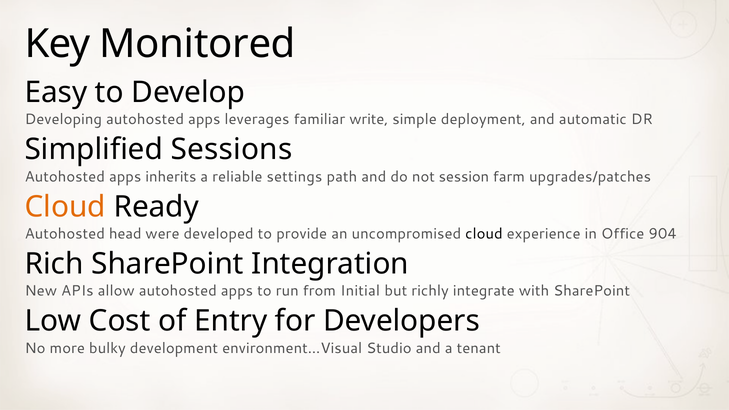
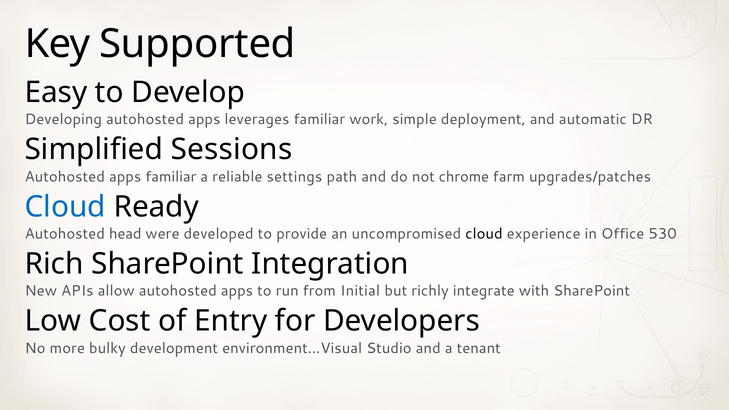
Monitored: Monitored -> Supported (197, 44)
write: write -> work (369, 120)
apps inherits: inherits -> familiar (171, 177)
session: session -> chrome (464, 177)
Cloud colour: orange -> blue (65, 207)
904: 904 -> 530 (663, 234)
